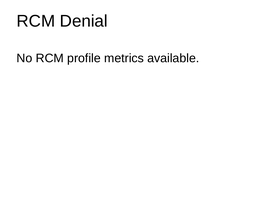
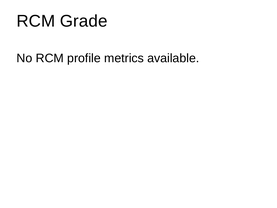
Denial: Denial -> Grade (84, 21)
